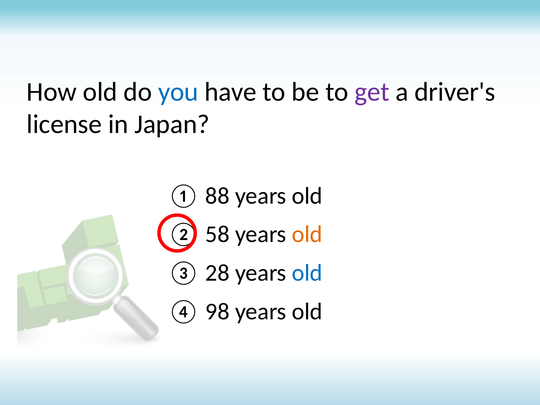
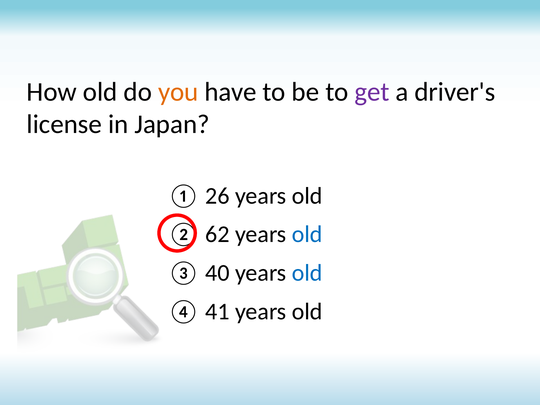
you colour: blue -> orange (178, 92)
88: 88 -> 26 (217, 196)
58: 58 -> 62 (217, 234)
old colour: orange -> blue (307, 234)
28: 28 -> 40 (217, 273)
98: 98 -> 41 (217, 311)
